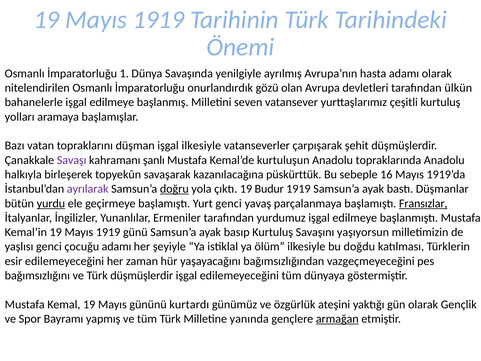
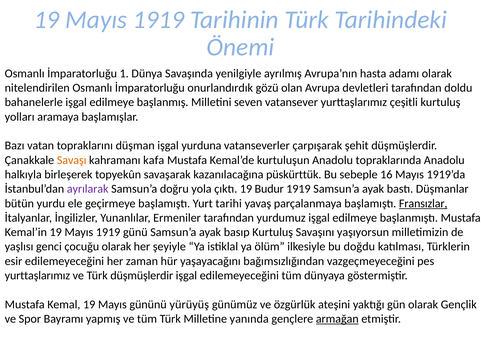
ülkün: ülkün -> doldu (458, 88)
işgal ilkesiyle: ilkesiyle -> yurduna (201, 146)
Savaşı colour: purple -> orange (72, 160)
şanlı: şanlı -> kafa (154, 160)
doğru underline: present -> none (174, 189)
yurdu underline: present -> none (51, 203)
Yurt genci: genci -> tarihi (229, 203)
çocuğu adamı: adamı -> olarak (116, 247)
bağımsızlığını: bağımsızlığını -> yurttaşlarımız (37, 275)
kurtardı: kurtardı -> yürüyüş (189, 304)
